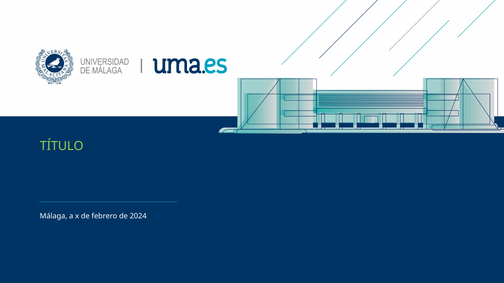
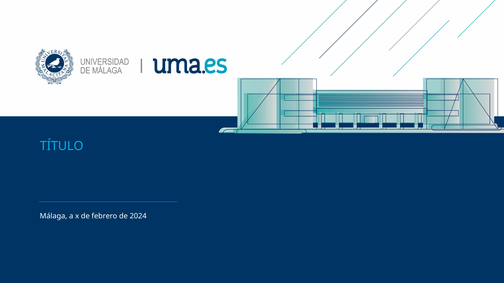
TÍTULO colour: light green -> light blue (62, 146)
